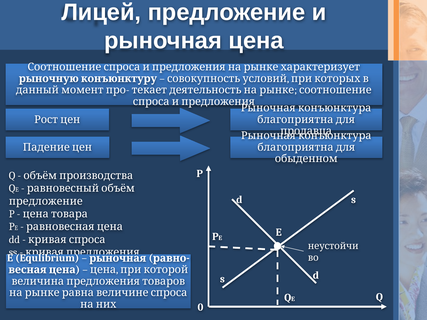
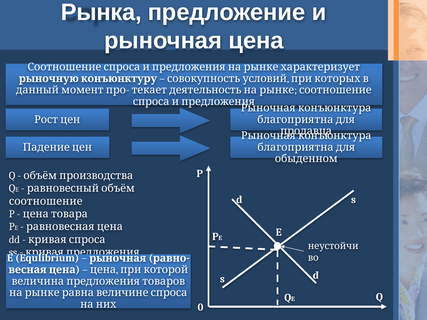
Лицей: Лицей -> Рынка (101, 12)
предложение: предложение -> соотношение (46, 201)
